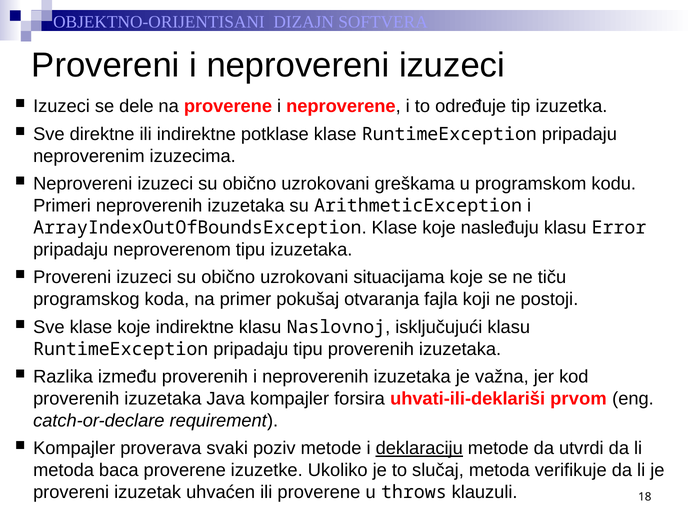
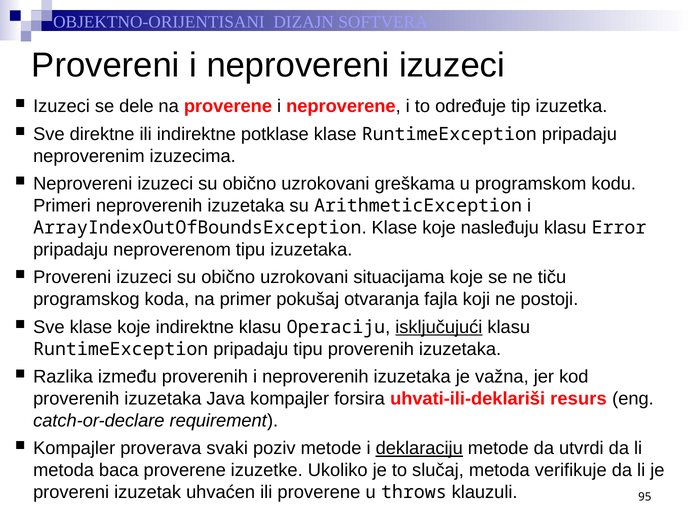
Naslovnoj: Naslovnoj -> Operaciju (336, 327)
isključujući underline: none -> present (439, 327)
prvom: prvom -> resurs (578, 398)
18: 18 -> 95 (645, 497)
